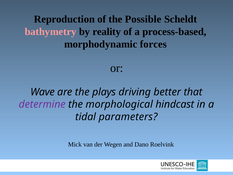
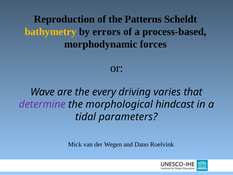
Possible: Possible -> Patterns (143, 19)
bathymetry colour: pink -> yellow (51, 32)
reality: reality -> errors (107, 32)
plays: plays -> every (104, 92)
better: better -> varies (167, 92)
